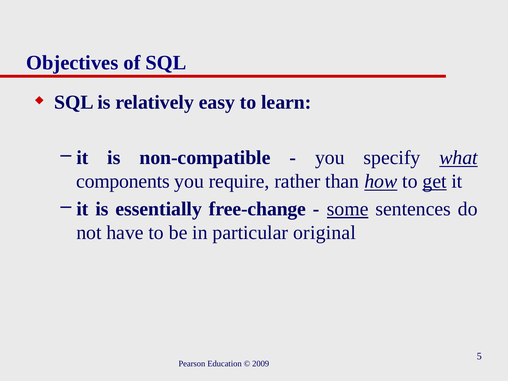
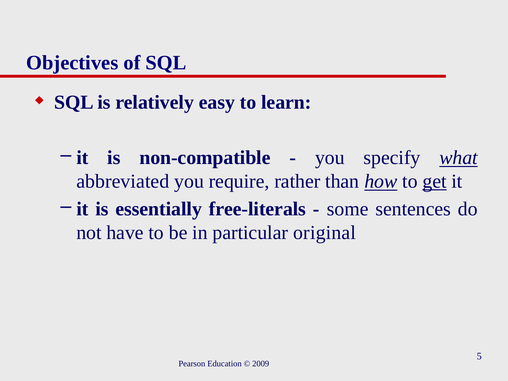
components: components -> abbreviated (123, 181)
free-change: free-change -> free-literals (257, 209)
some underline: present -> none (348, 209)
